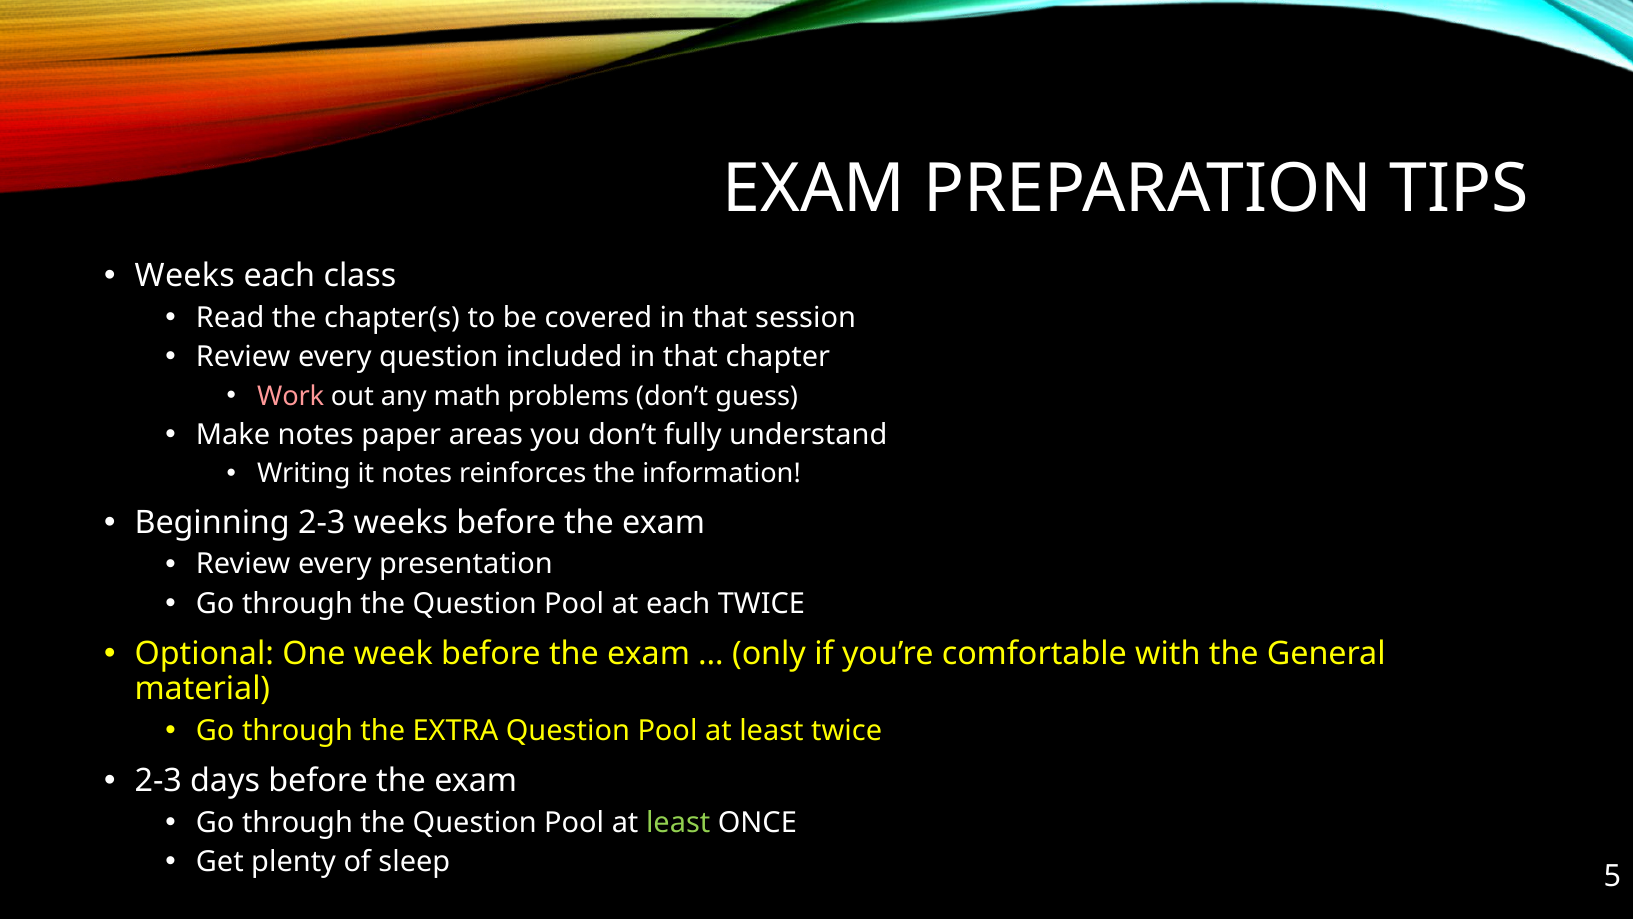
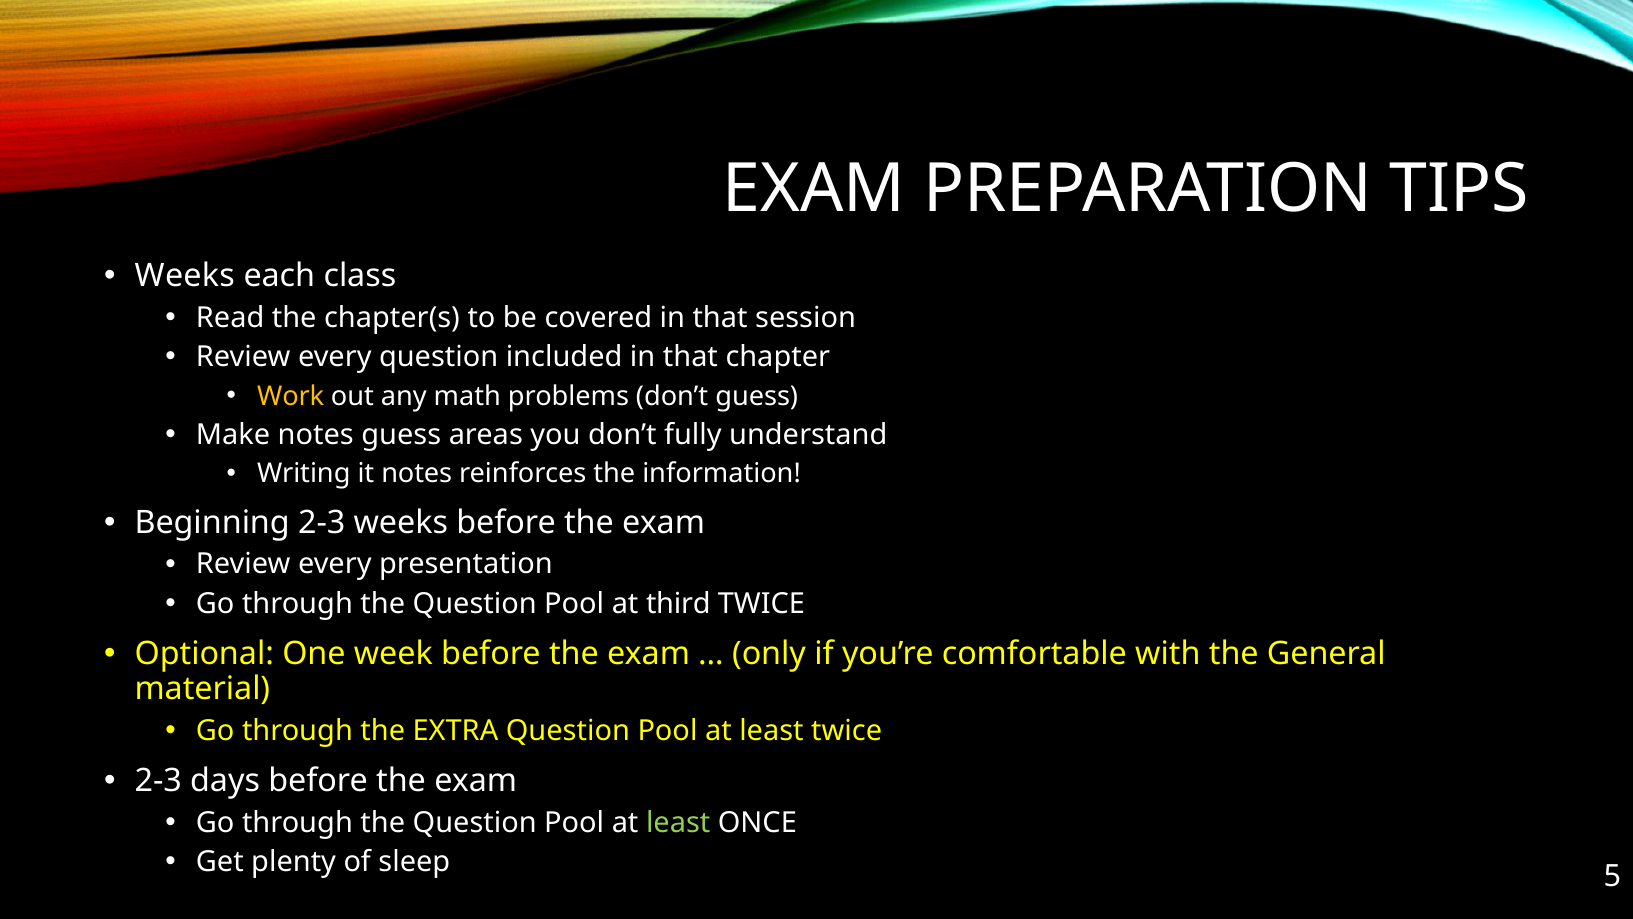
Work colour: pink -> yellow (291, 396)
notes paper: paper -> guess (401, 435)
at each: each -> third (678, 604)
